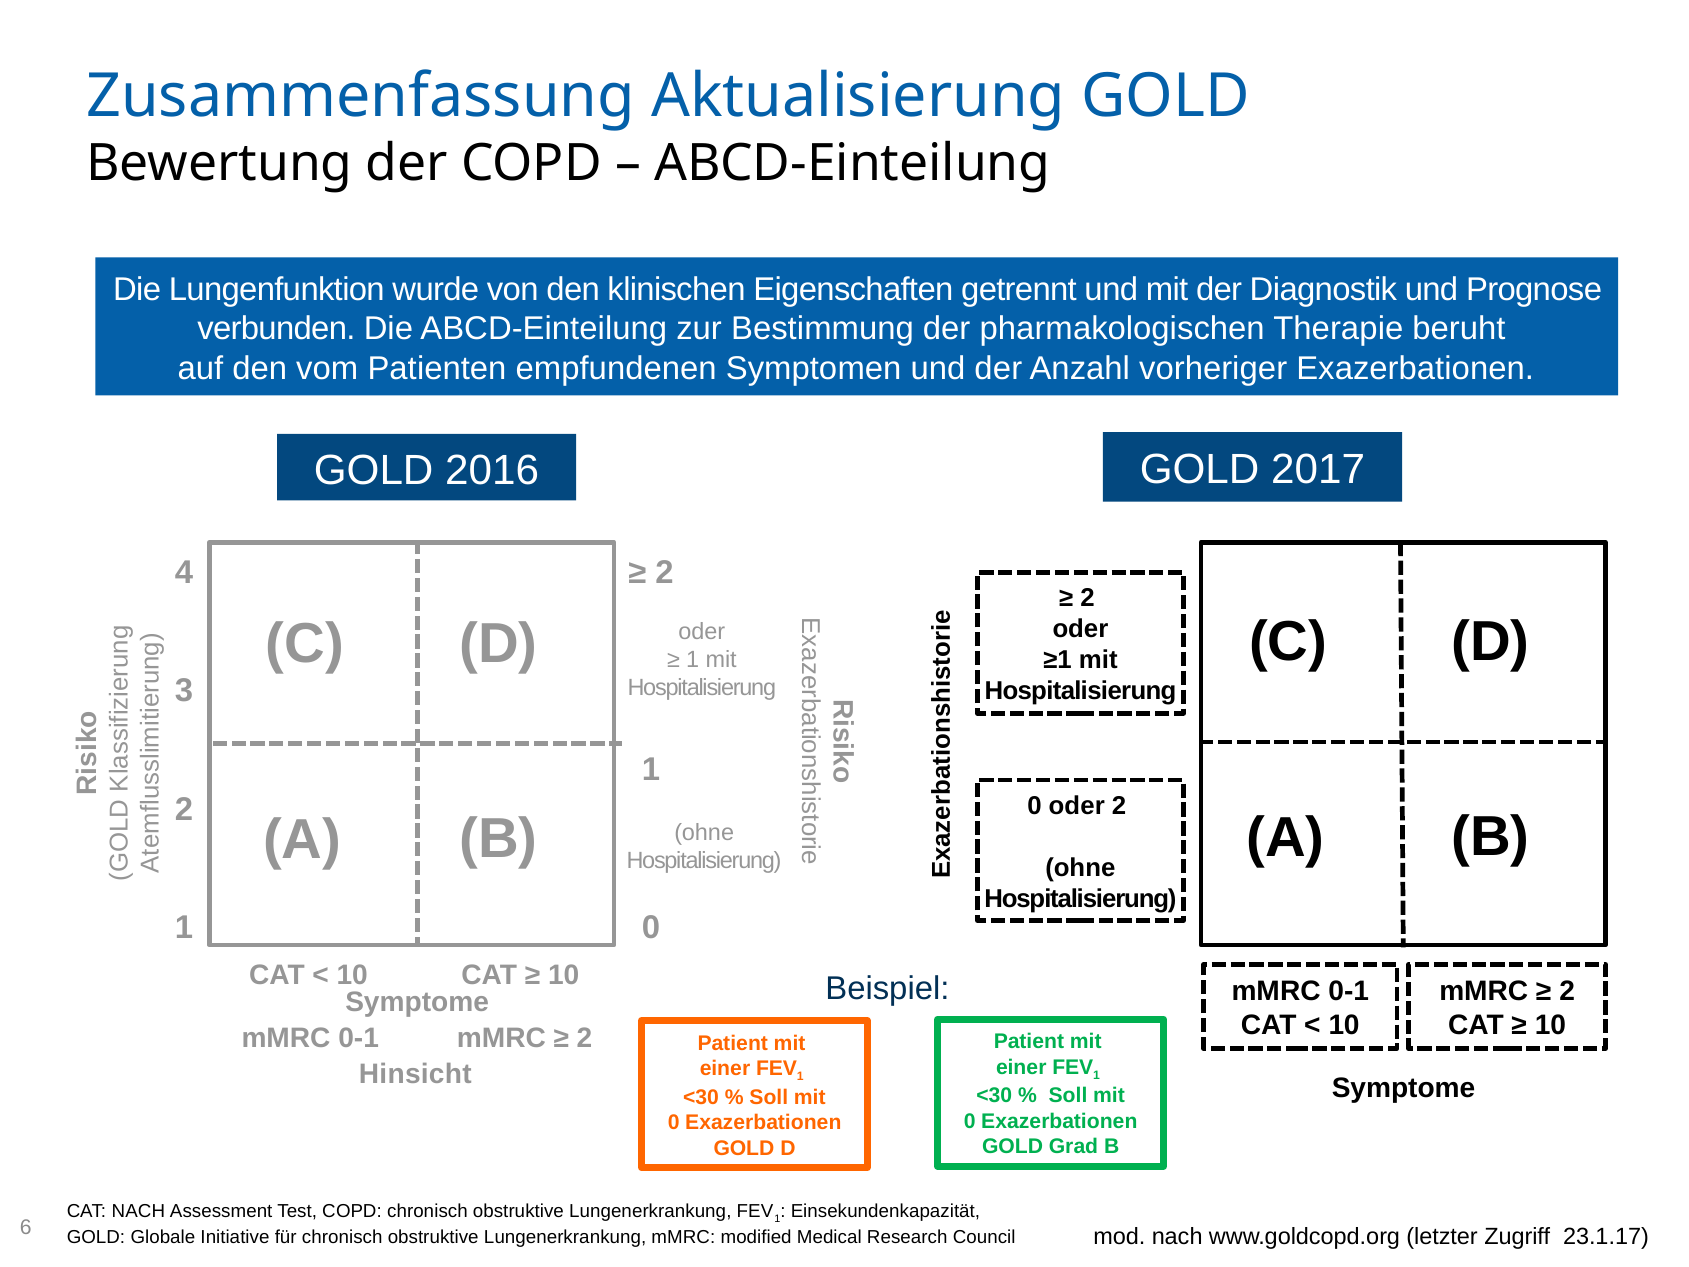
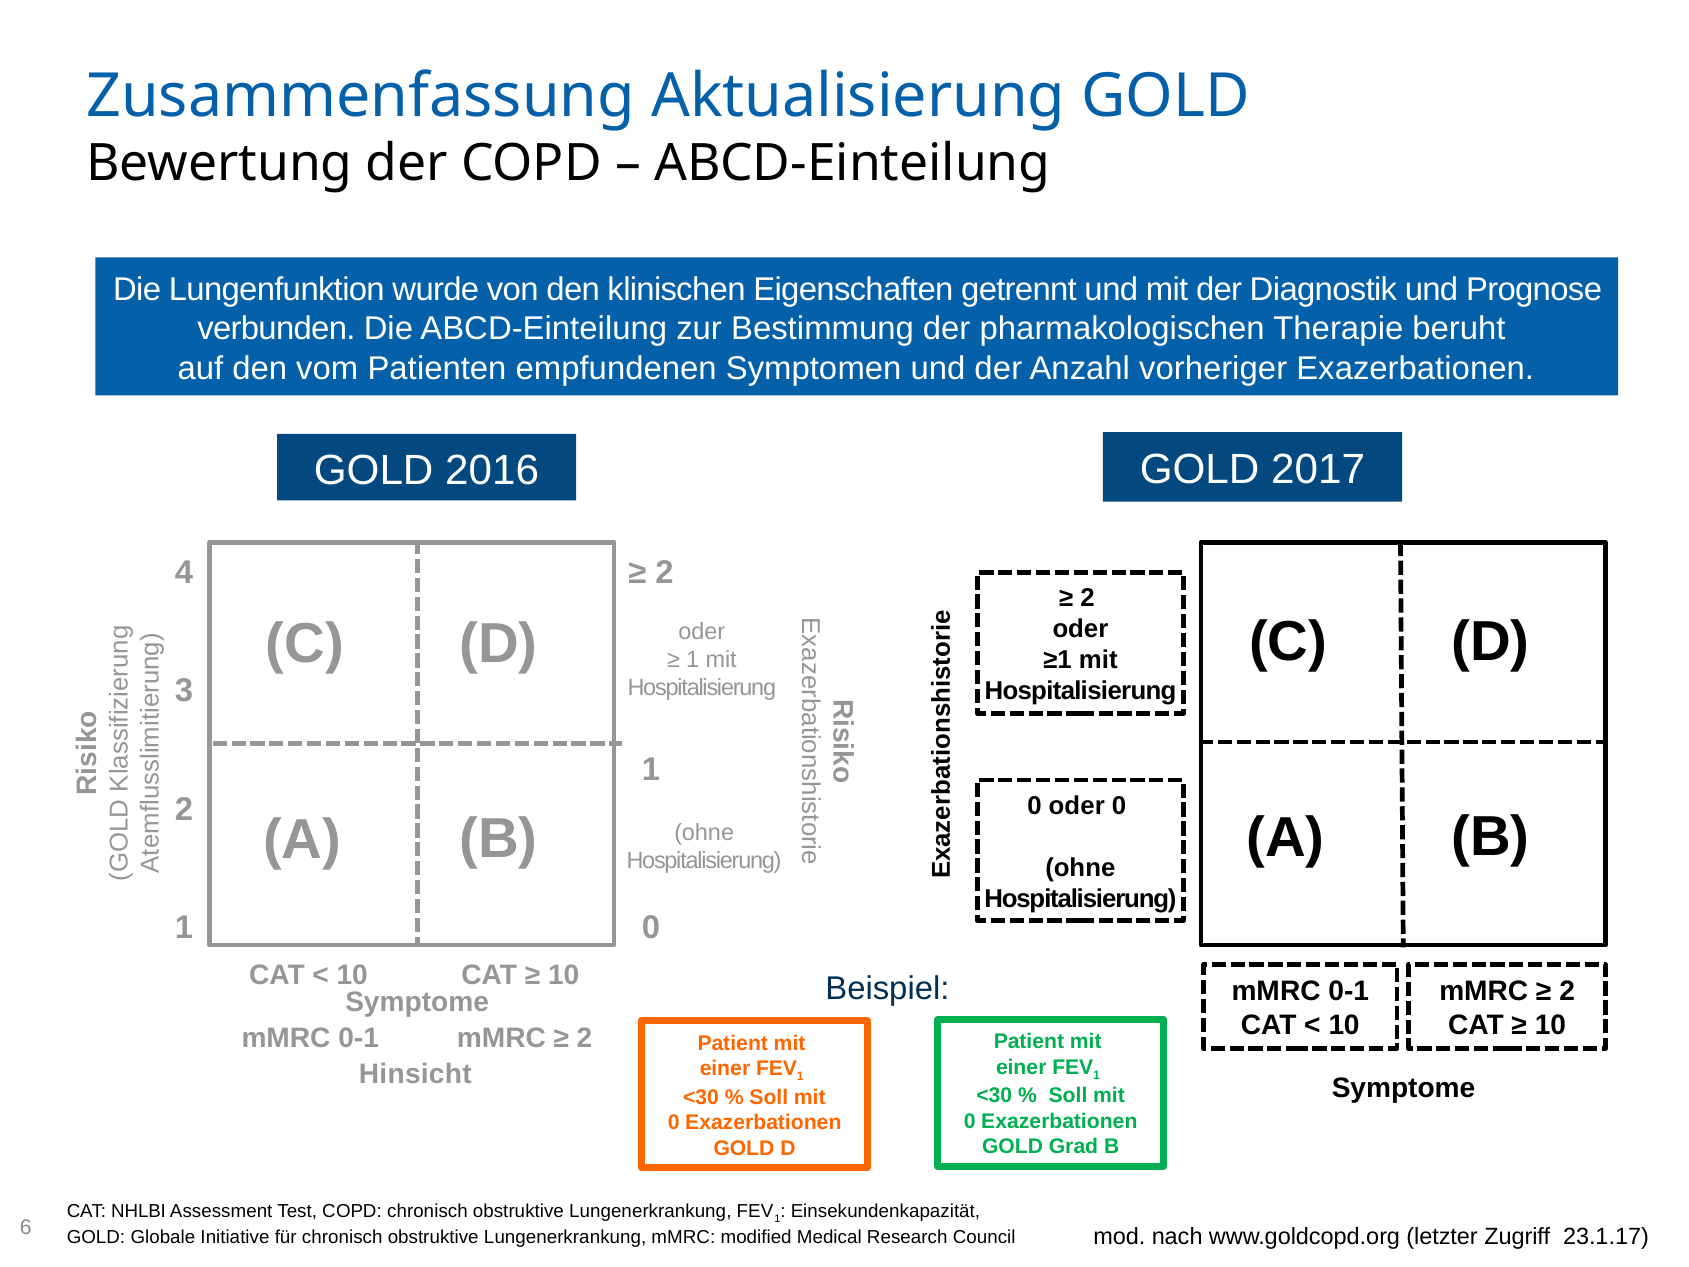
oder 2: 2 -> 0 (1119, 805)
CAT NACH: NACH -> NHLBI (139, 1211)
